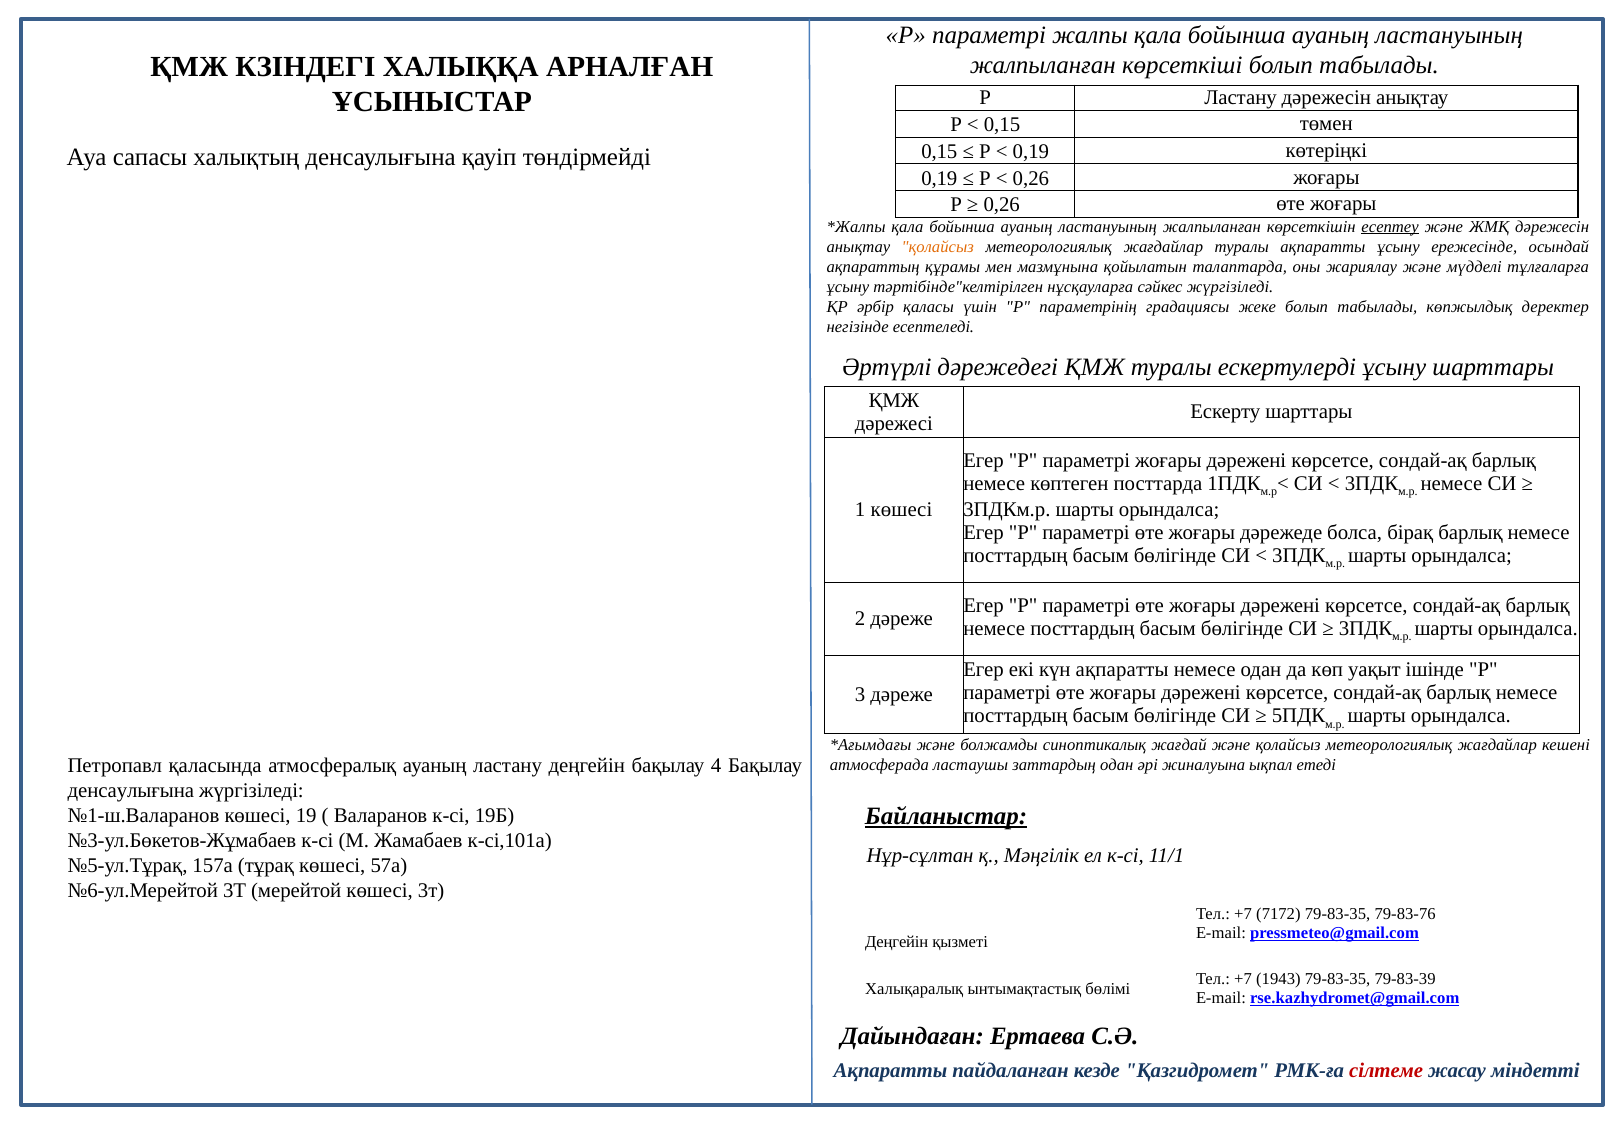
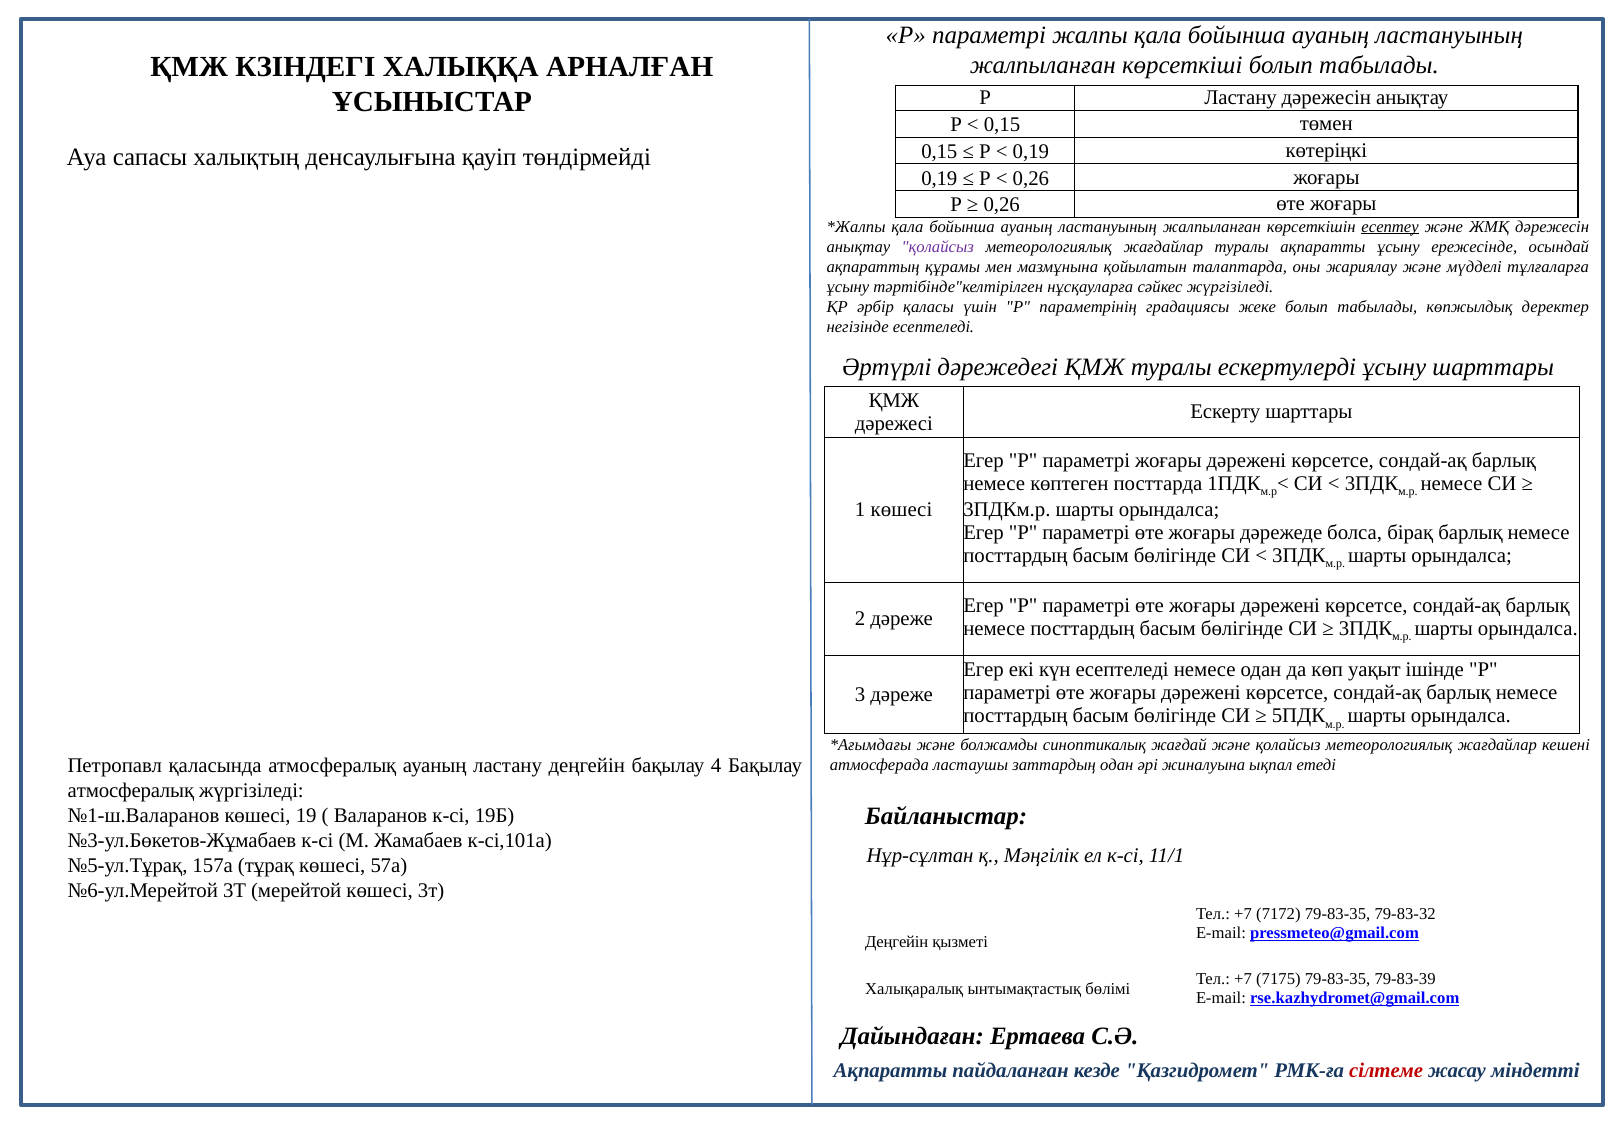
қолайсыз colour: orange -> purple (938, 247)
күн ақпаратты: ақпаратты -> есептеледі (1122, 670)
денсаулығына: денсаулығына -> атмосфералық (131, 790)
Байланыстар underline: present -> none (946, 817)
79-83-76: 79-83-76 -> 79-83-32 (1405, 915)
1943: 1943 -> 7175 (1278, 980)
